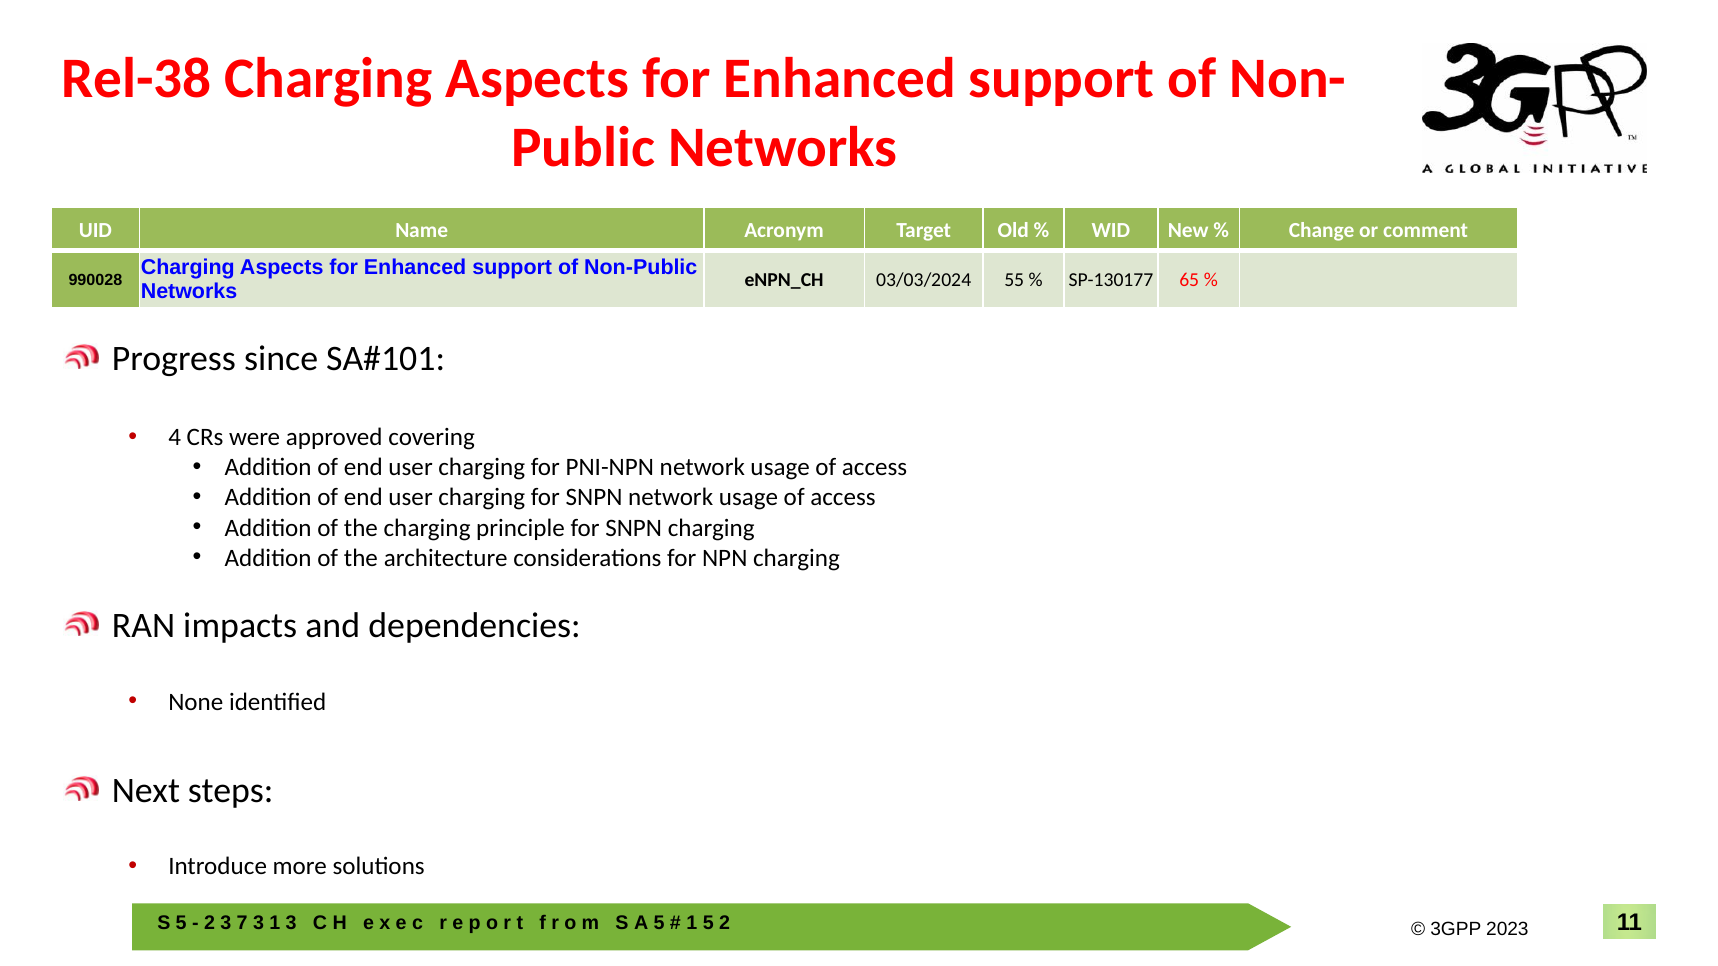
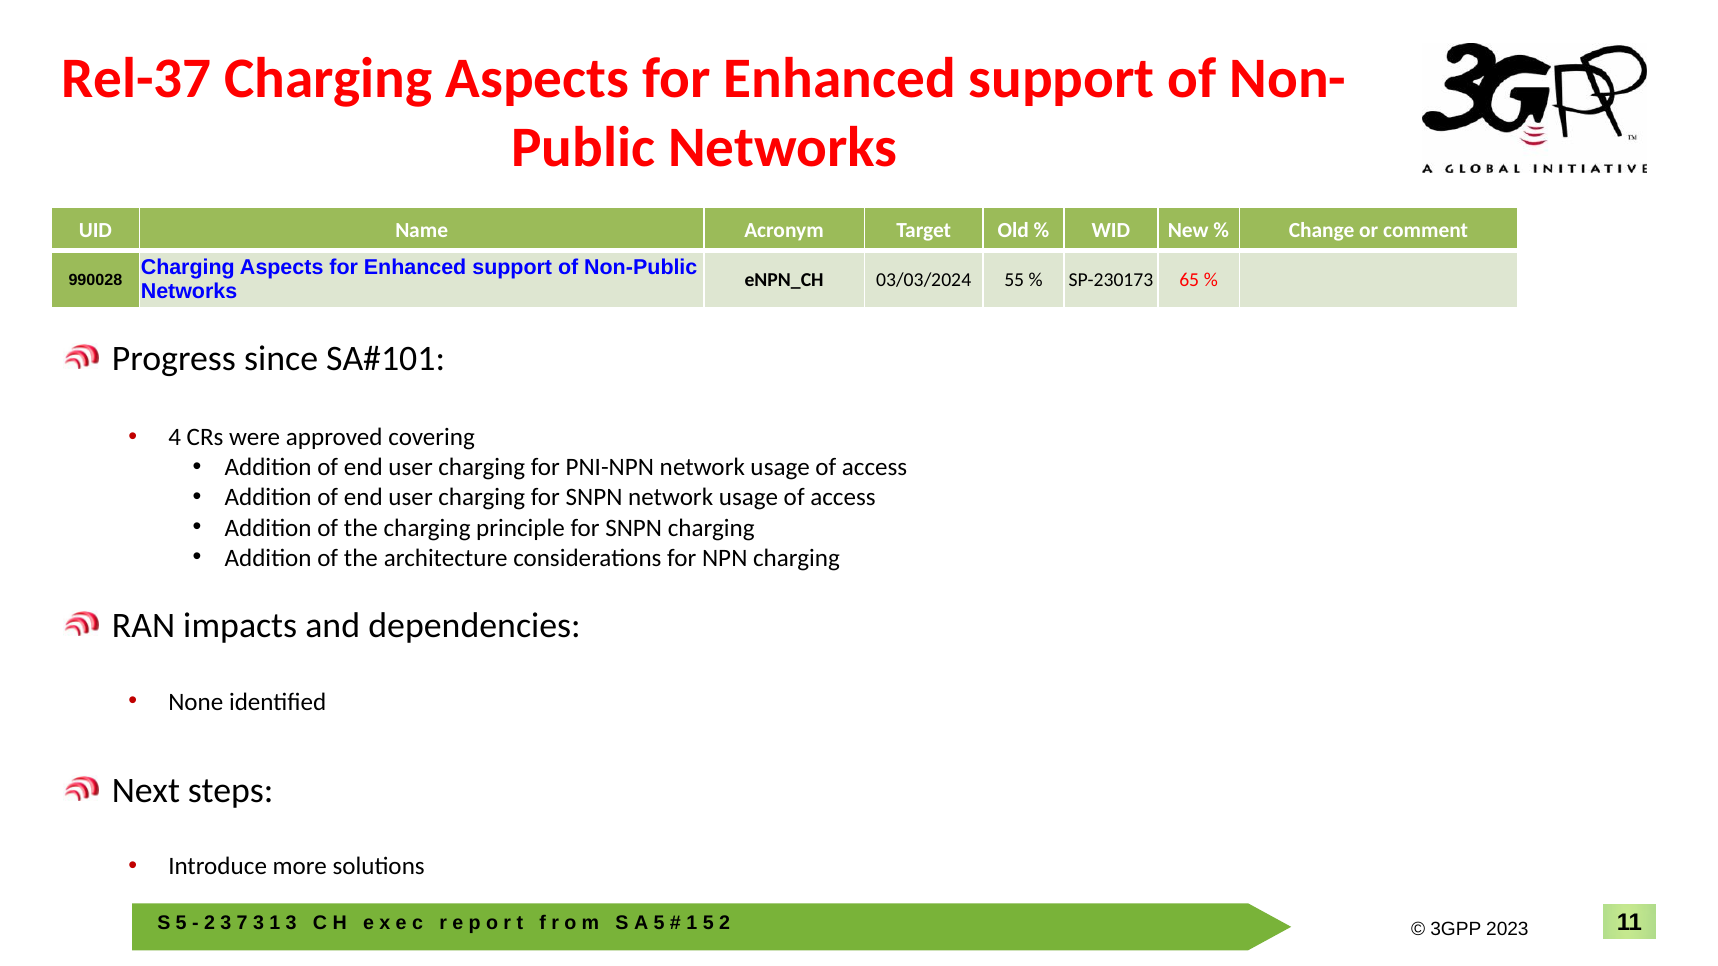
Rel-38: Rel-38 -> Rel-37 (136, 79)
SP-130177: SP-130177 -> SP-230173 (1111, 281)
